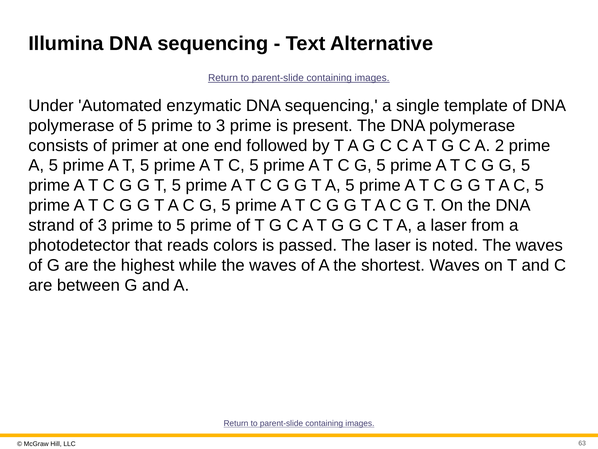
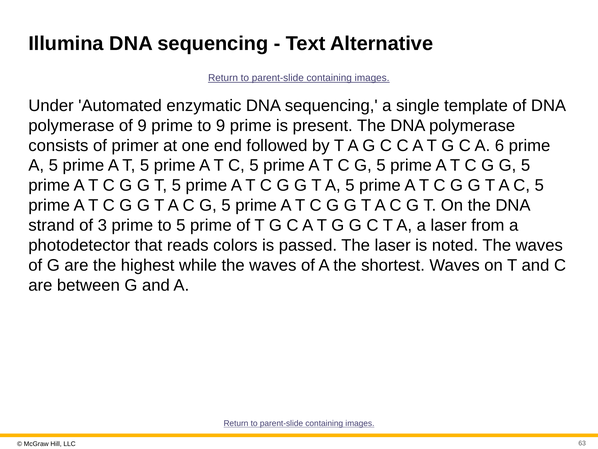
of 5: 5 -> 9 (142, 125)
to 3: 3 -> 9 (221, 125)
2: 2 -> 6 (499, 145)
